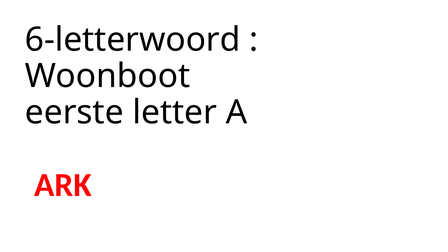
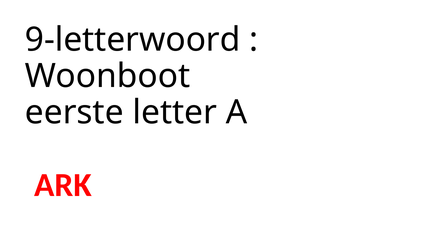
6-letterwoord: 6-letterwoord -> 9-letterwoord (133, 40)
